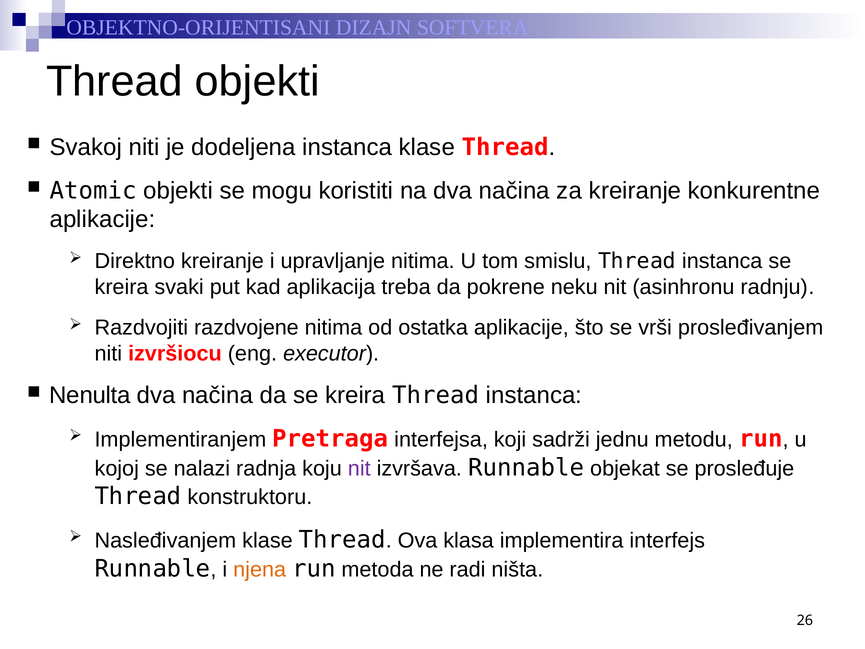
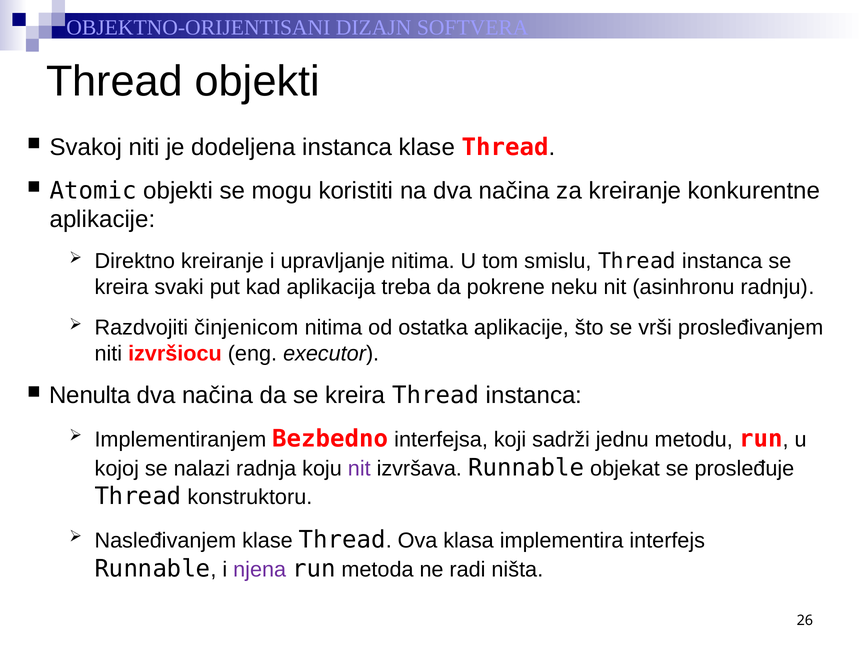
razdvojene: razdvojene -> činjenicom (246, 327)
Pretraga: Pretraga -> Bezbedno (330, 439)
njena colour: orange -> purple (260, 569)
